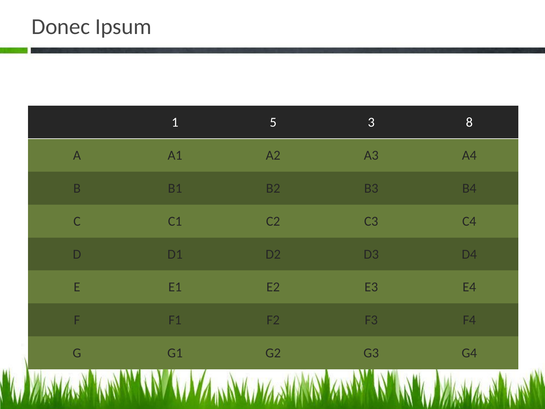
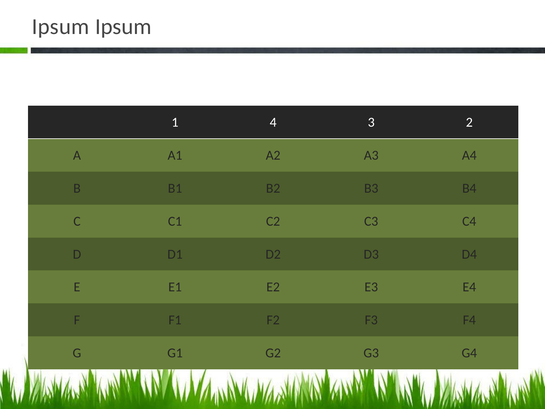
Donec: Donec -> Ipsum (61, 27)
5: 5 -> 4 (273, 122)
8: 8 -> 2 (469, 122)
